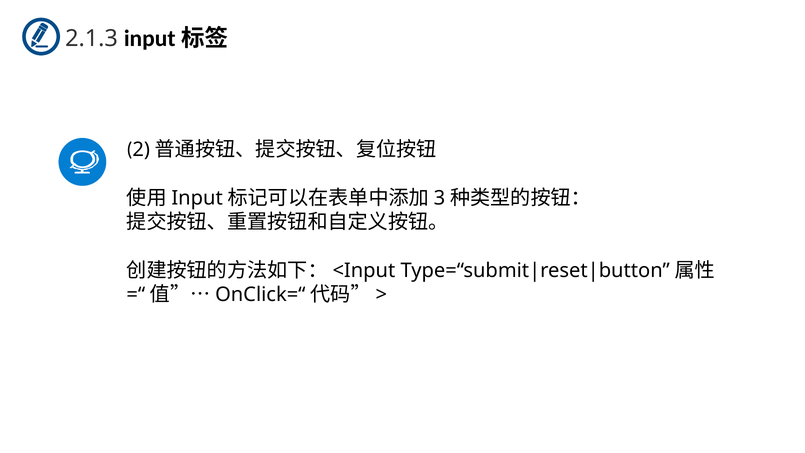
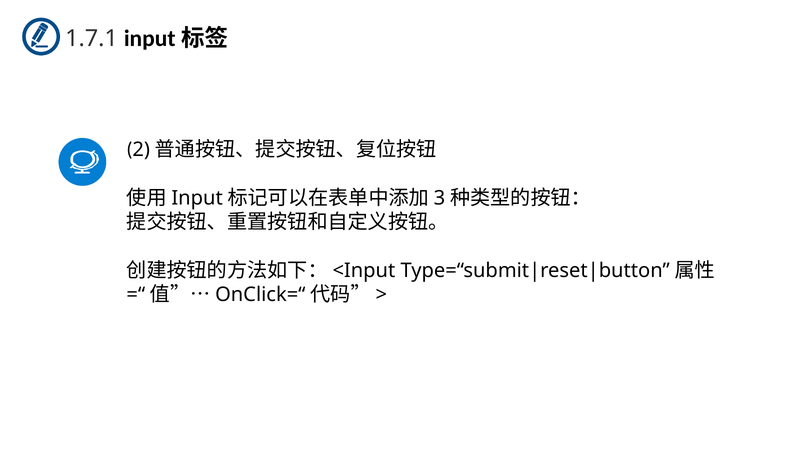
2.1.3: 2.1.3 -> 1.7.1 (92, 38)
